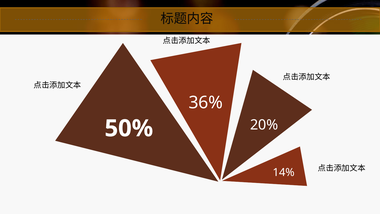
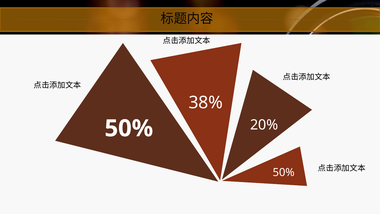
36%: 36% -> 38% (206, 102)
14%: 14% -> 50% (284, 172)
